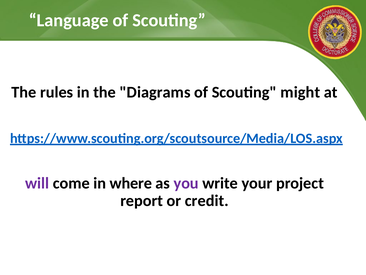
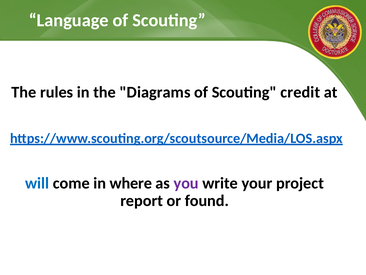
might: might -> credit (300, 92)
will colour: purple -> blue (37, 183)
credit: credit -> found (207, 200)
